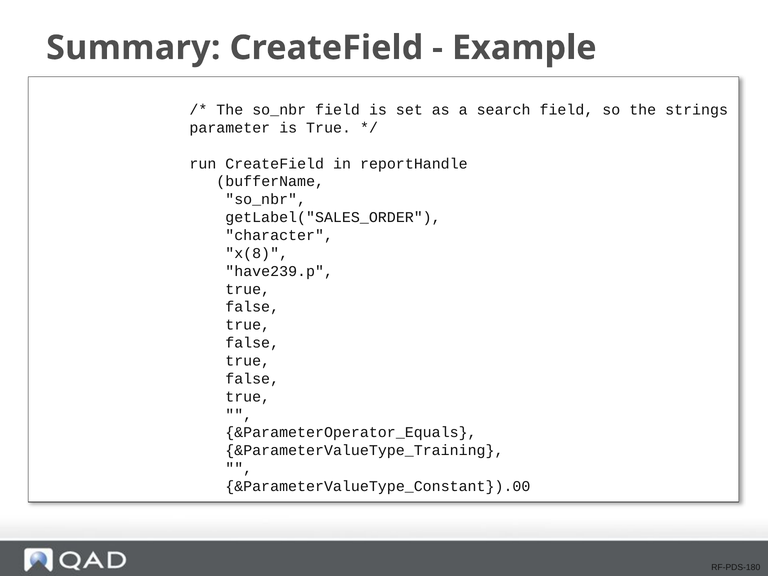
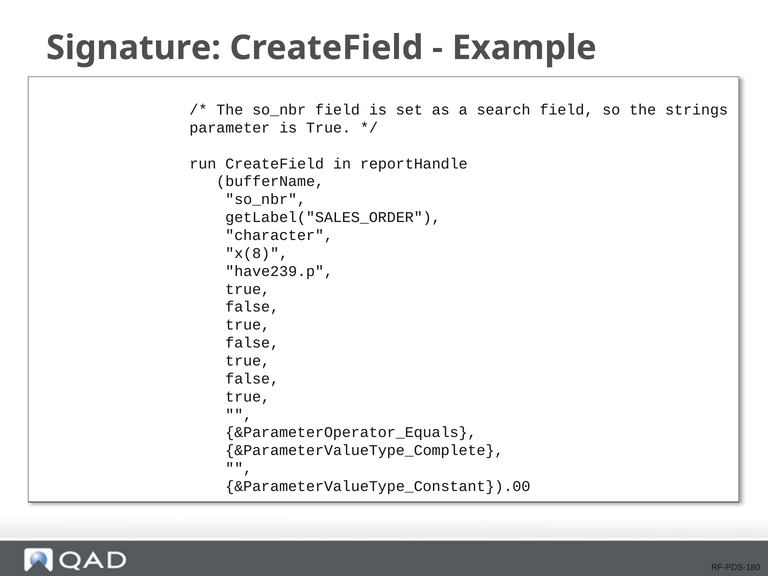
Summary: Summary -> Signature (133, 48)
&ParameterValueType_Training: &ParameterValueType_Training -> &ParameterValueType_Complete (364, 450)
